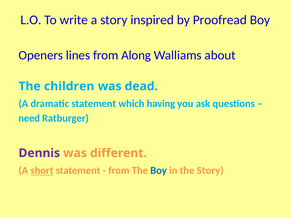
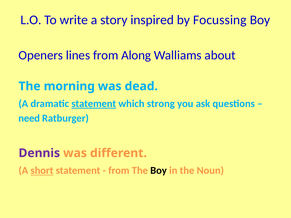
Proofread: Proofread -> Focussing (220, 20)
children: children -> morning (69, 86)
statement underline: none -> present (94, 104)
having: having -> strong (161, 104)
Boy colour: blue -> black (159, 171)
the Story: Story -> Noun (210, 171)
